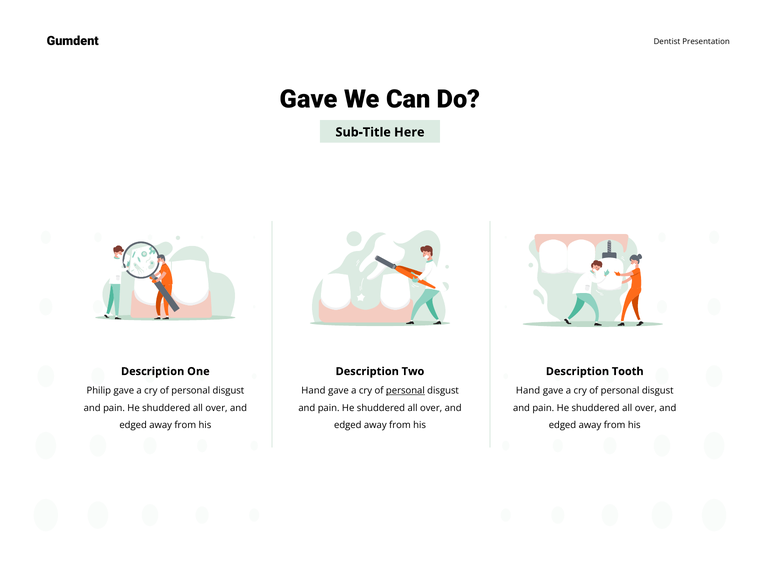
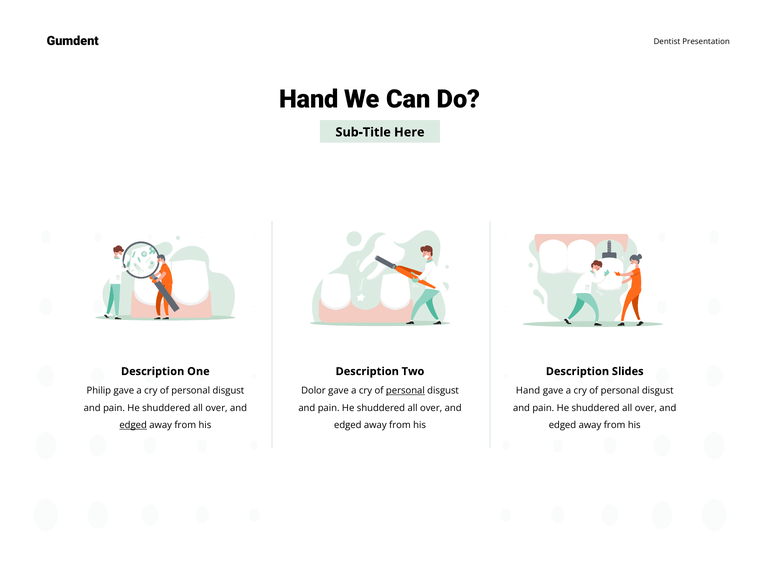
Gave: Gave -> Hand (309, 99)
Tooth: Tooth -> Slides (628, 371)
Hand: Hand -> Dolor (313, 391)
edged underline: none -> present (133, 425)
